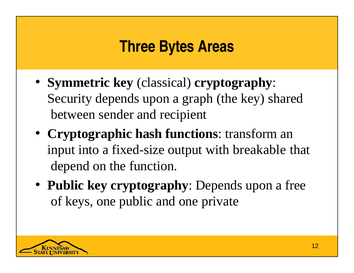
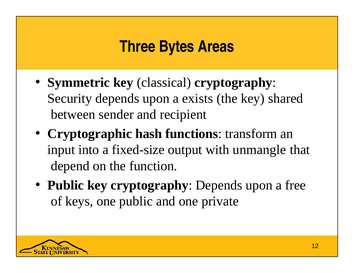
graph: graph -> exists (198, 99)
breakable: breakable -> unmangle (259, 150)
